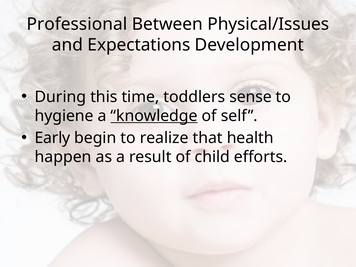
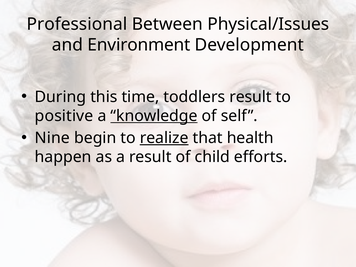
Expectations: Expectations -> Environment (139, 45)
toddlers sense: sense -> result (251, 97)
hygiene: hygiene -> positive (64, 116)
Early: Early -> Nine (52, 138)
realize underline: none -> present (164, 138)
